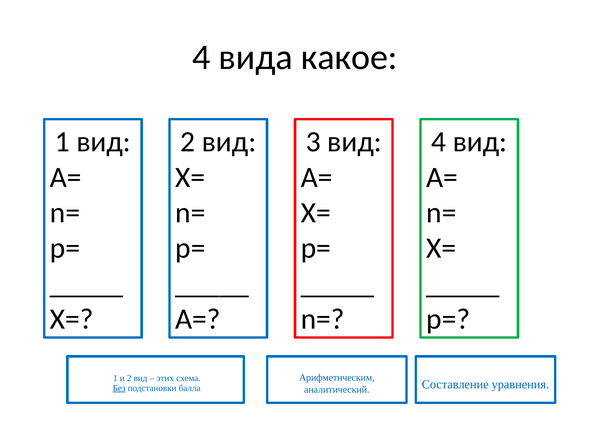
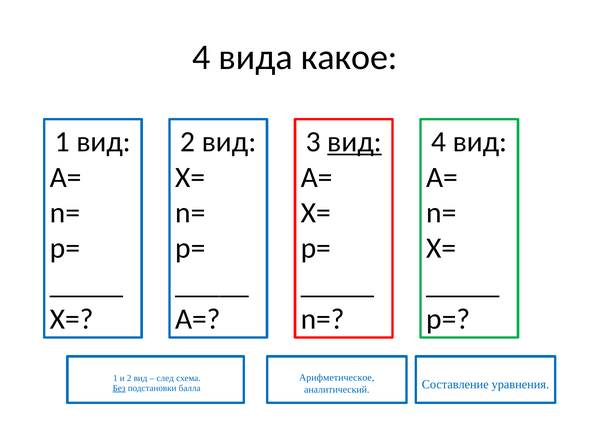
вид underline: none -> present (354, 142)
Арифметическим: Арифметическим -> Арифметическое (337, 377)
этих: этих -> след (165, 378)
